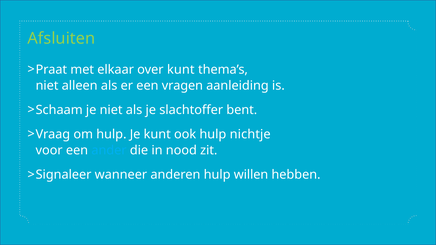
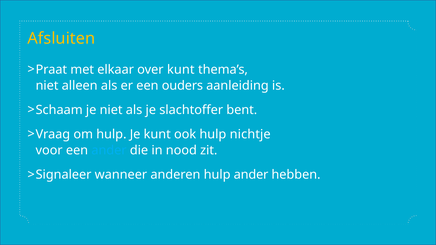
Afsluiten colour: light green -> yellow (61, 38)
vragen: vragen -> ouders (182, 86)
hulp willen: willen -> ander (251, 175)
